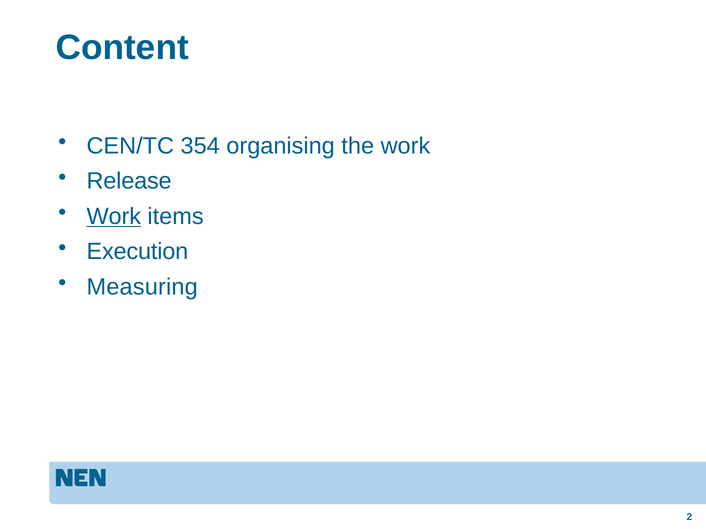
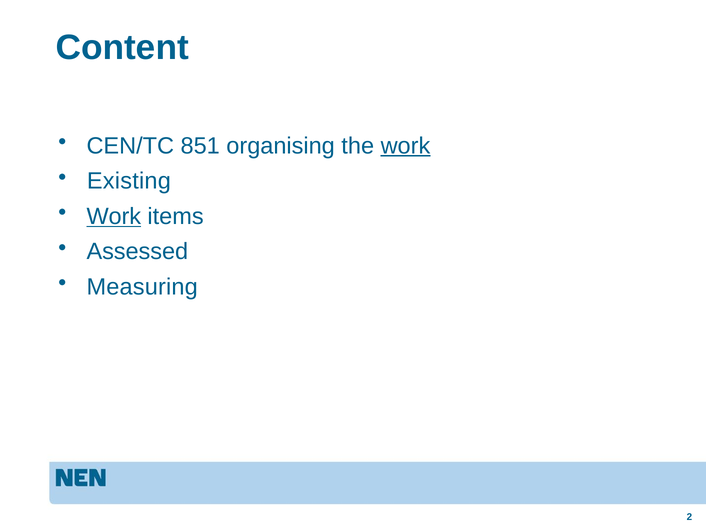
354: 354 -> 851 (200, 146)
work underline: none -> present (405, 146)
Release: Release -> Existing (129, 181)
Execution: Execution -> Assessed (137, 252)
